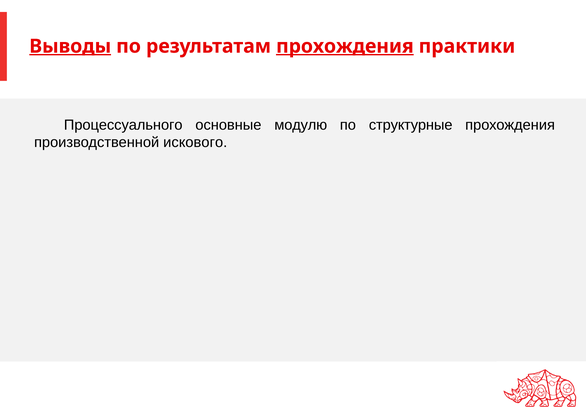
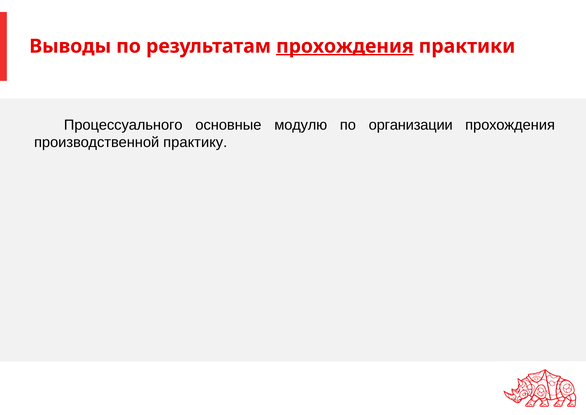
Выводы underline: present -> none (70, 46)
структурные: структурные -> организации (411, 125)
искового: искового -> практику (195, 142)
